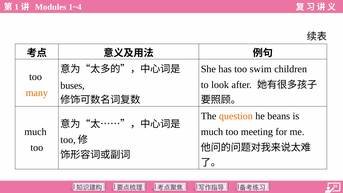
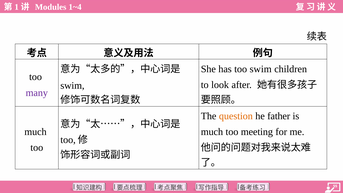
buses: buses -> swim (72, 86)
many colour: orange -> purple (37, 93)
beans: beans -> father (279, 116)
